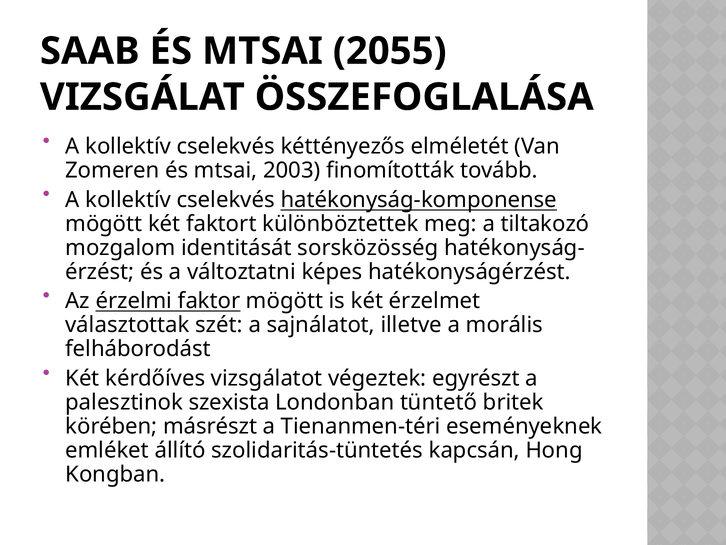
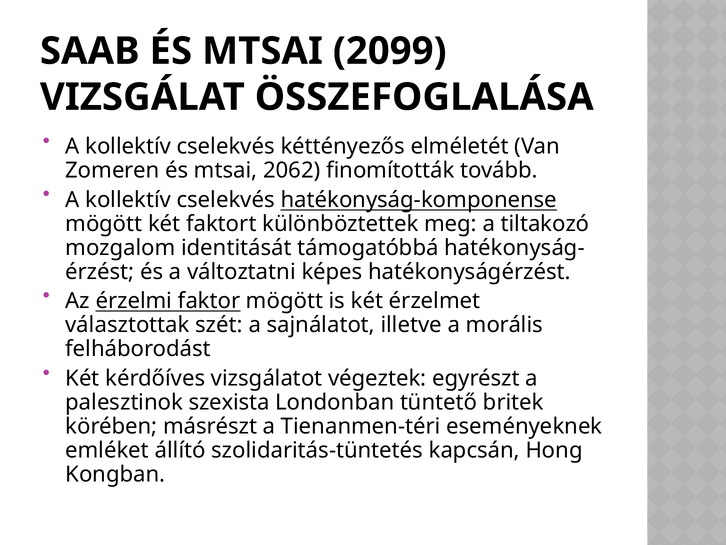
2055: 2055 -> 2099 (390, 51)
2003: 2003 -> 2062 (292, 170)
sorsközösség: sorsközösség -> támogatóbbá (368, 248)
